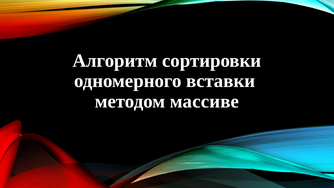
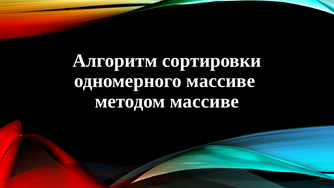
одномерного вставки: вставки -> массиве (221, 81)
